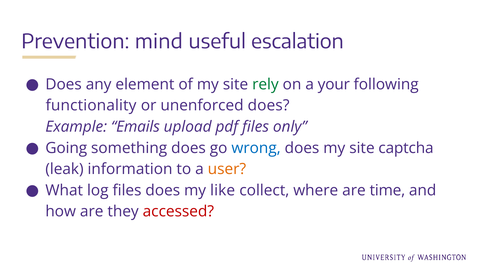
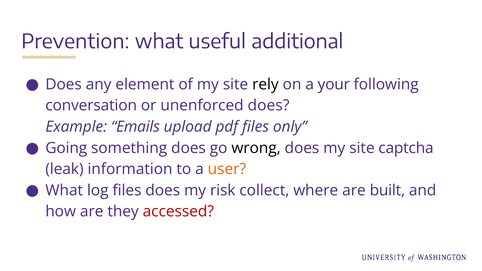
Prevention mind: mind -> what (159, 42)
escalation: escalation -> additional (297, 42)
rely colour: green -> black (265, 84)
functionality: functionality -> conversation (91, 106)
wrong colour: blue -> black (256, 148)
like: like -> risk (223, 190)
time: time -> built (387, 190)
